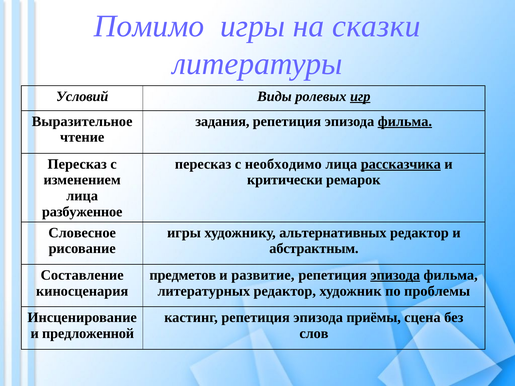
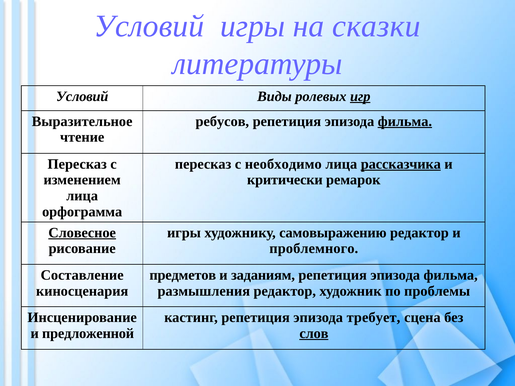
Помимо: Помимо -> Условий (149, 26)
задания: задания -> ребусов (222, 121)
разбуженное: разбуженное -> орфограмма (82, 212)
Словесное underline: none -> present (82, 233)
альтернативных: альтернативных -> самовыражению (333, 233)
абстрактным: абстрактным -> проблемного (314, 249)
развитие: развитие -> заданиям (263, 275)
эпизода underline: present -> none (395, 275)
литературных: литературных -> размышления (204, 291)
приёмы: приёмы -> требует (374, 318)
слов underline: none -> present (314, 334)
